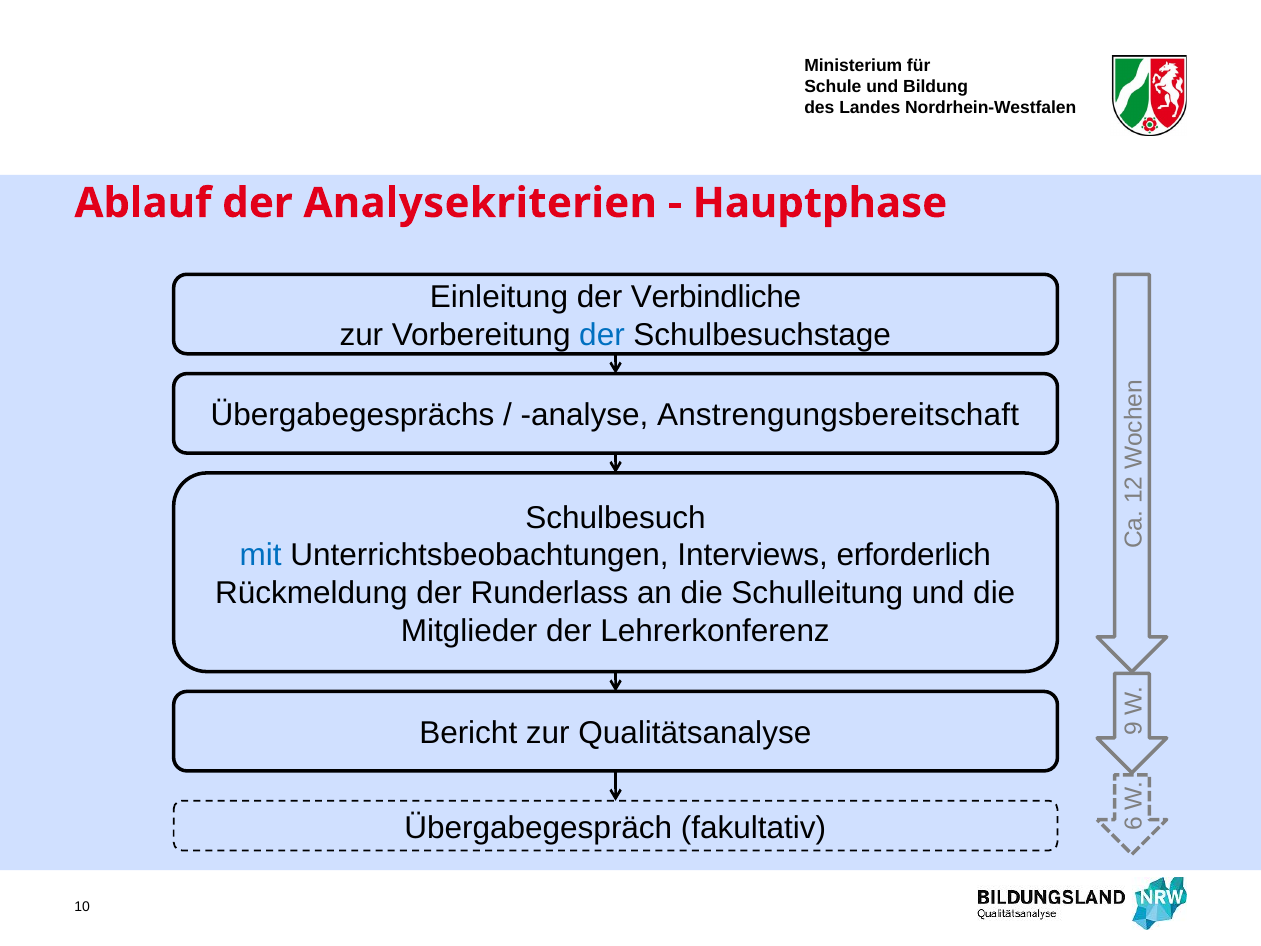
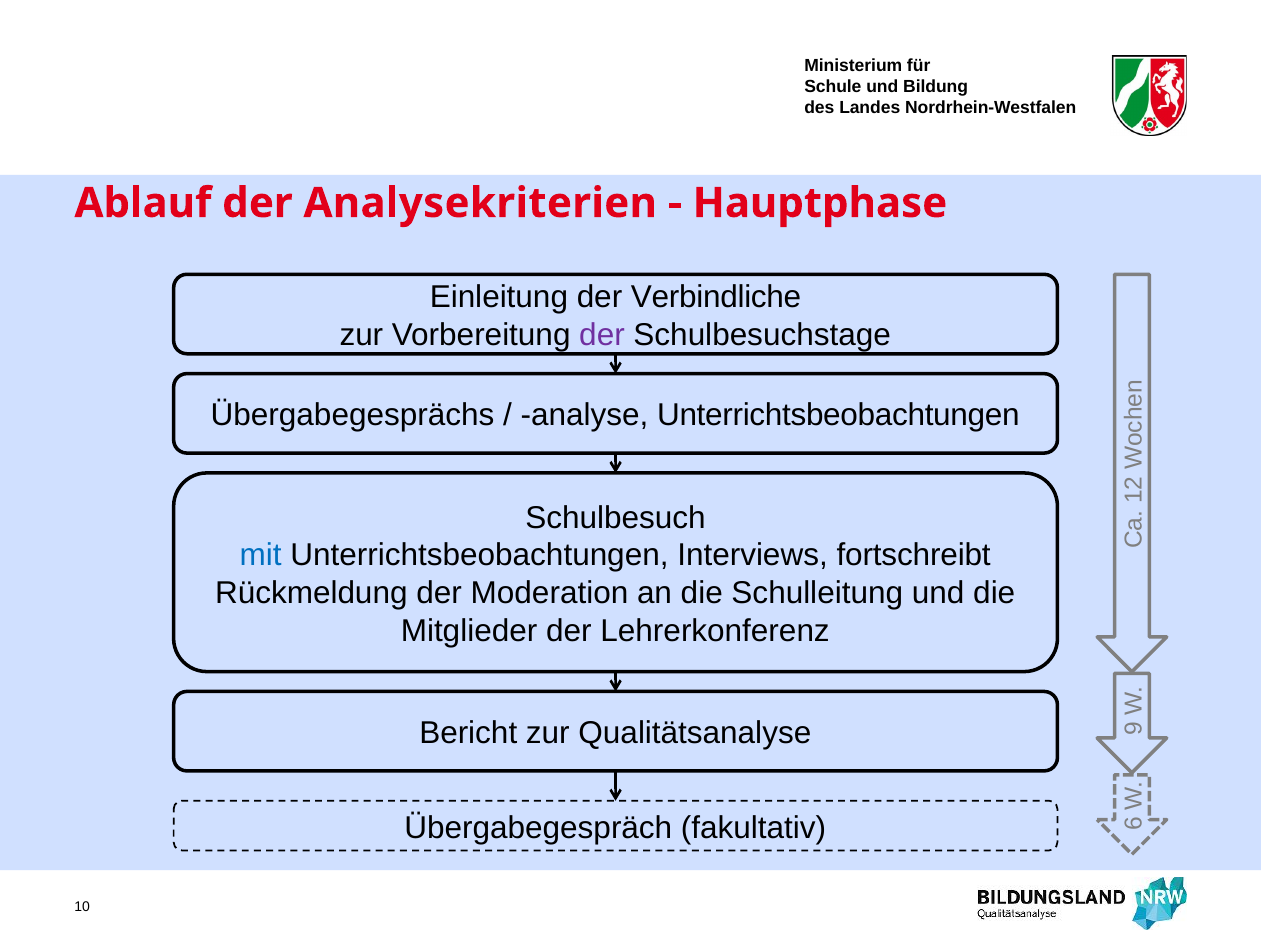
der colour: blue -> purple (602, 335)
analyse Anstrengungsbereitschaft: Anstrengungsbereitschaft -> Unterrichtsbeobachtungen (838, 415)
erforderlich: erforderlich -> fortschreibt (914, 555)
Runderlass: Runderlass -> Moderation (550, 593)
